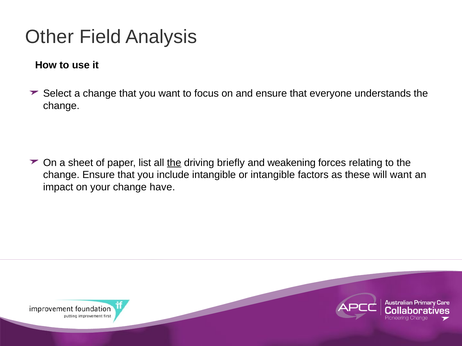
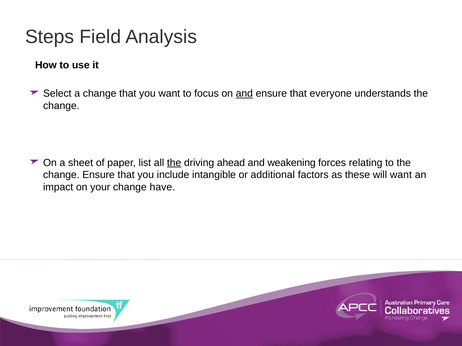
Other: Other -> Steps (50, 37)
and underline: none -> present (244, 94)
briefly: briefly -> ahead (231, 163)
or intangible: intangible -> additional (273, 175)
